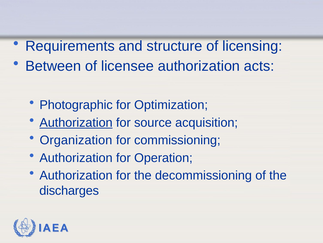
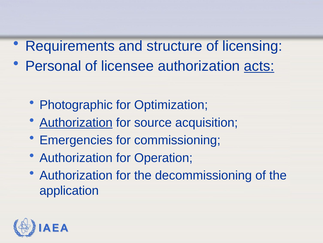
Between: Between -> Personal (53, 66)
acts underline: none -> present (259, 66)
Organization: Organization -> Emergencies (76, 140)
discharges: discharges -> application (69, 190)
